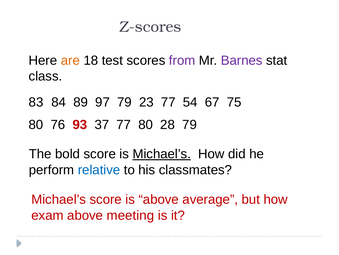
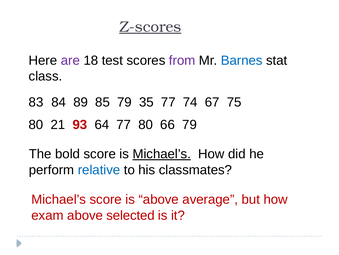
Z-scores underline: none -> present (150, 27)
are colour: orange -> purple (70, 60)
Barnes colour: purple -> blue (242, 60)
97: 97 -> 85 (103, 102)
23: 23 -> 35 (146, 102)
54: 54 -> 74 (190, 102)
76: 76 -> 21 (58, 124)
37: 37 -> 64 (102, 124)
28: 28 -> 66 (168, 124)
meeting: meeting -> selected (131, 215)
